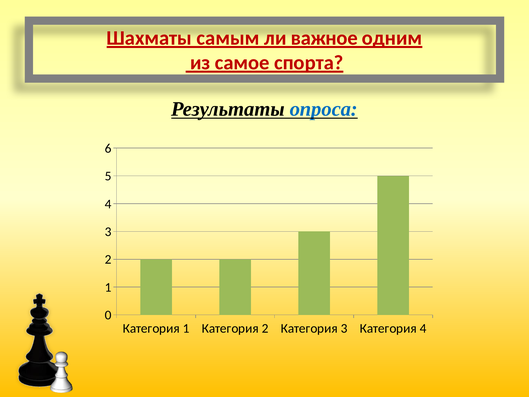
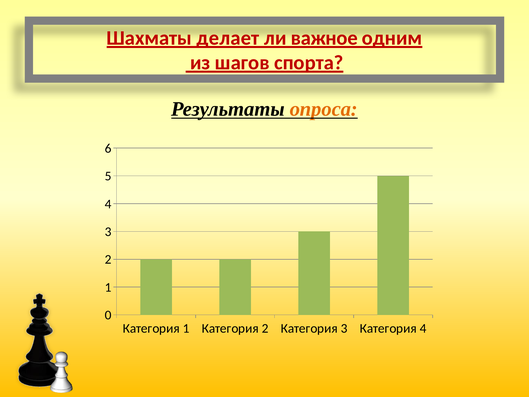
самым: самым -> делает (228, 38)
самое: самое -> шагов (242, 63)
опроса colour: blue -> orange (324, 109)
